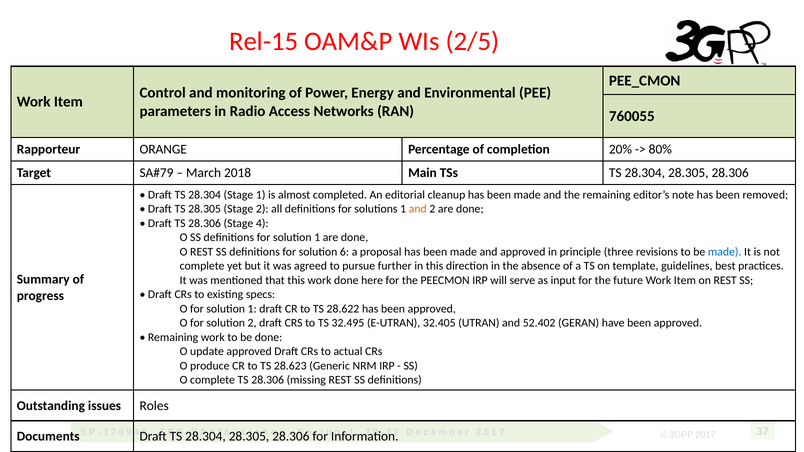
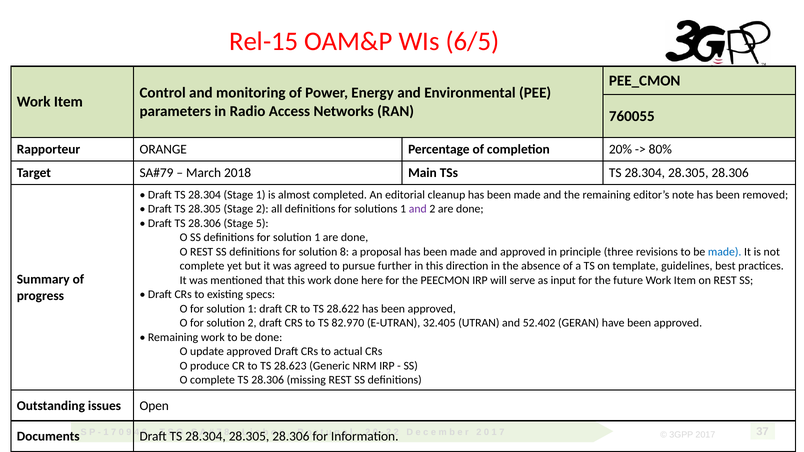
2/5: 2/5 -> 6/5 (472, 42)
and colour: orange -> purple (418, 209)
Stage 4: 4 -> 5 (262, 223)
solution 6: 6 -> 8 (345, 252)
32.495: 32.495 -> 82.970 (348, 323)
Roles: Roles -> Open (154, 406)
